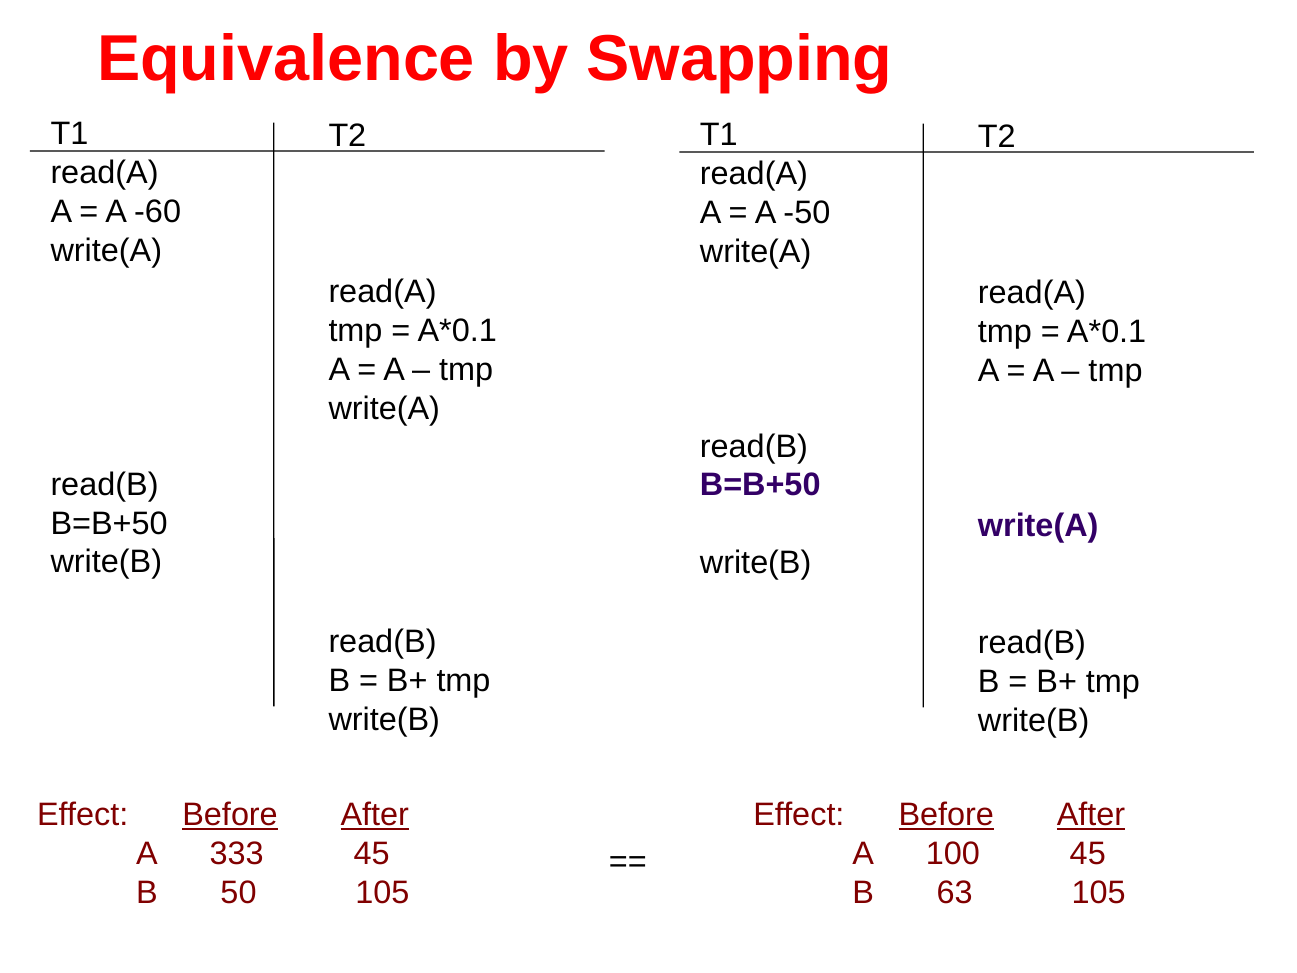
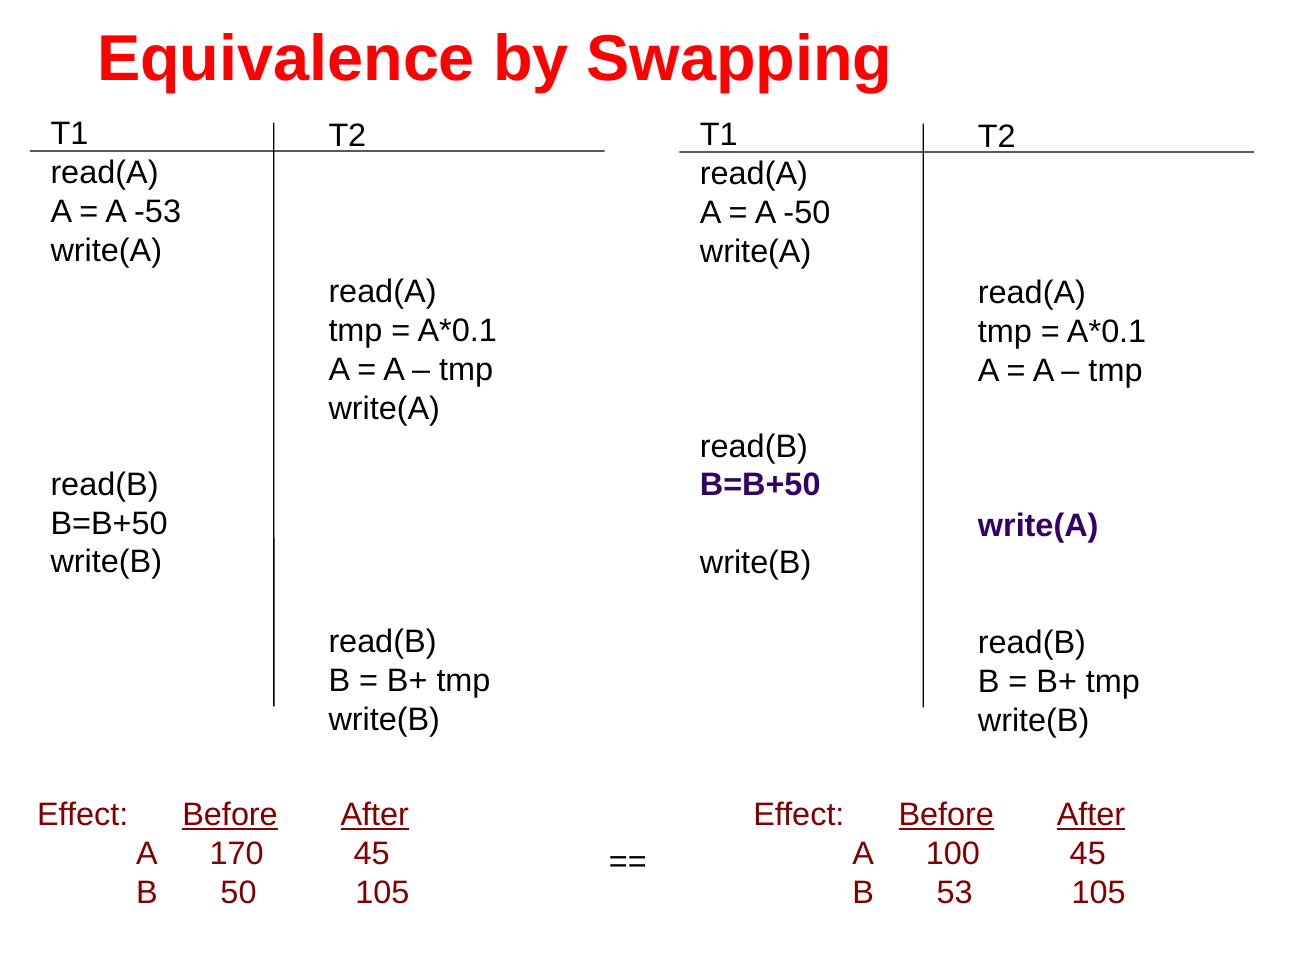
-60: -60 -> -53 (158, 212)
333: 333 -> 170 (237, 853)
63: 63 -> 53 (955, 892)
